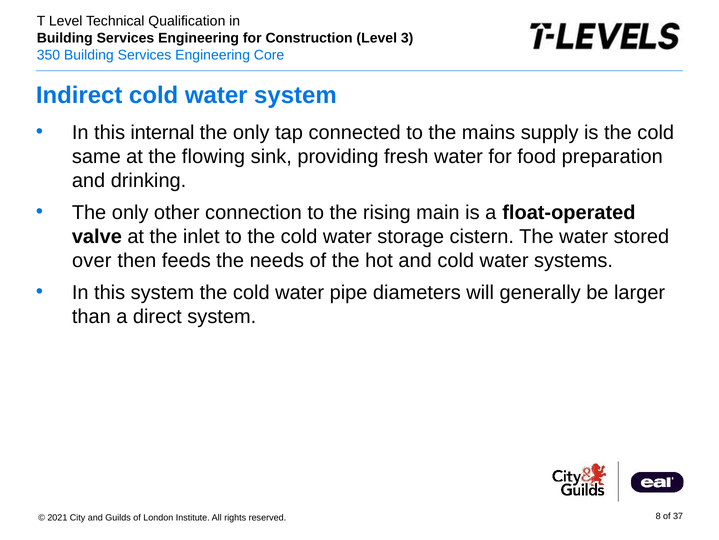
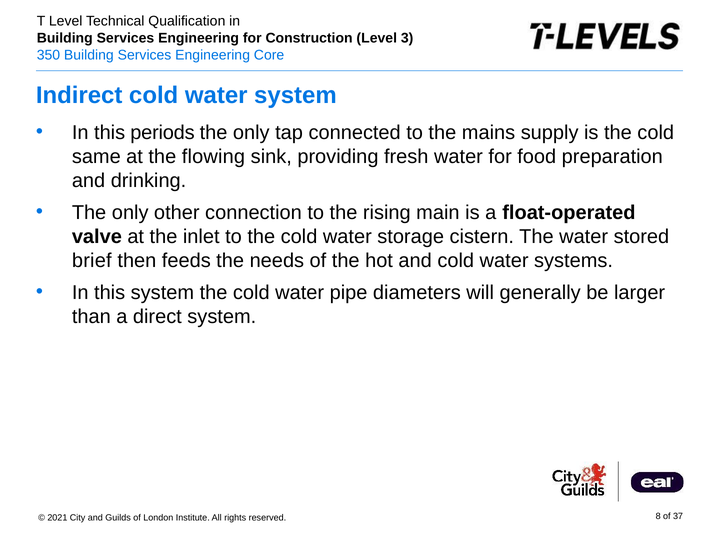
internal: internal -> periods (162, 132)
over: over -> brief (92, 260)
